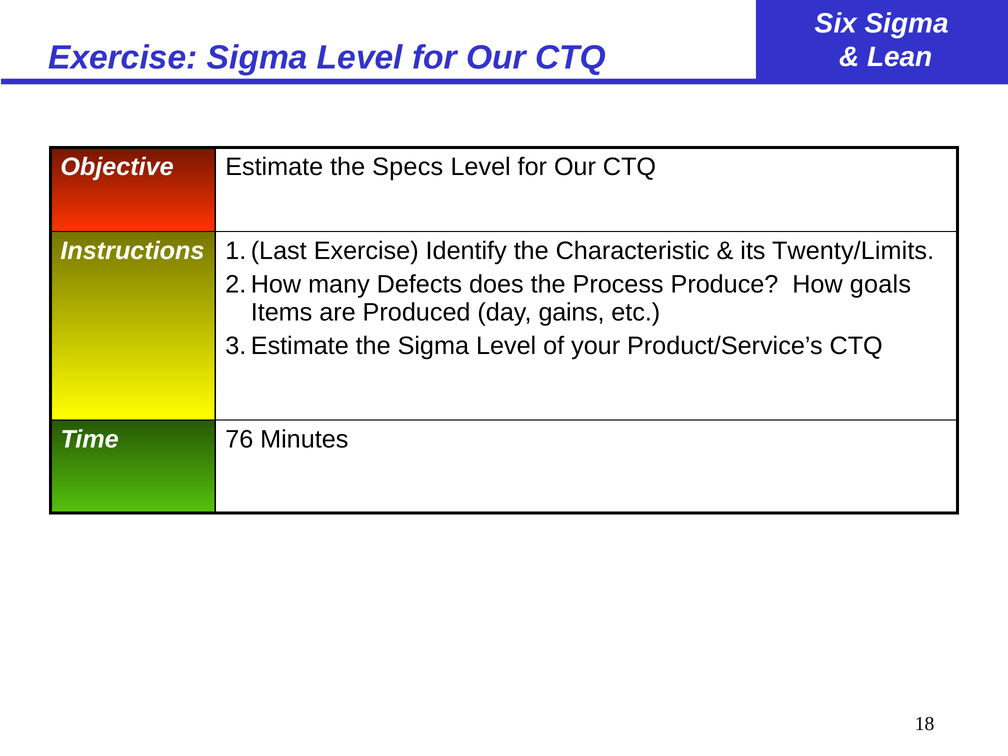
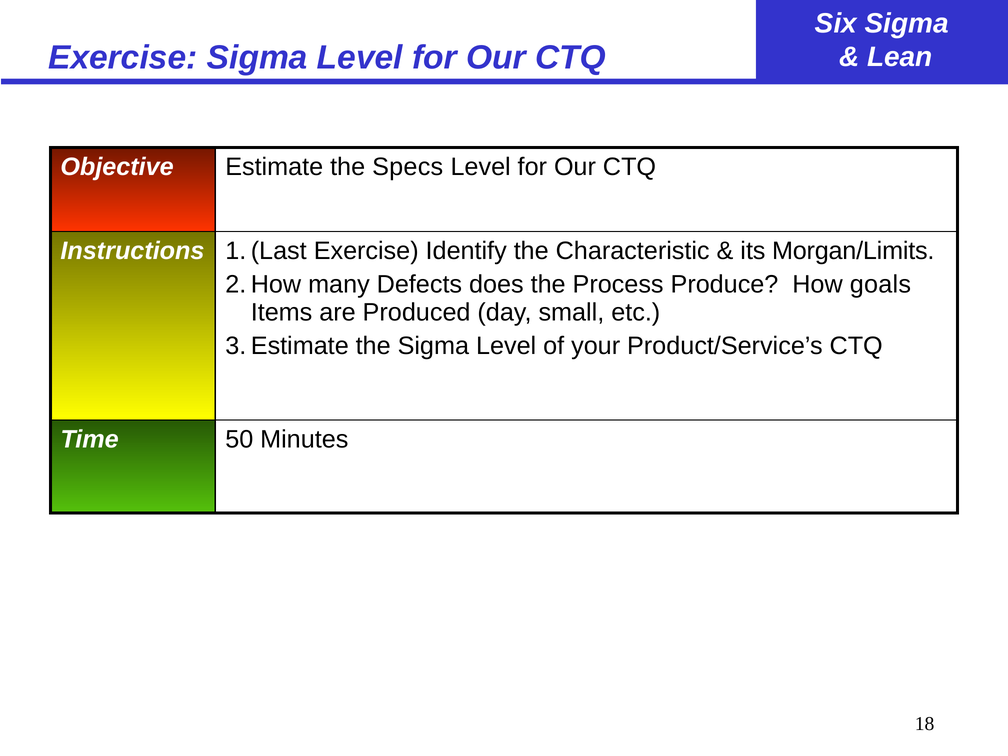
Twenty/Limits: Twenty/Limits -> Morgan/Limits (853, 251)
gains: gains -> small (571, 312)
76: 76 -> 50 (239, 440)
